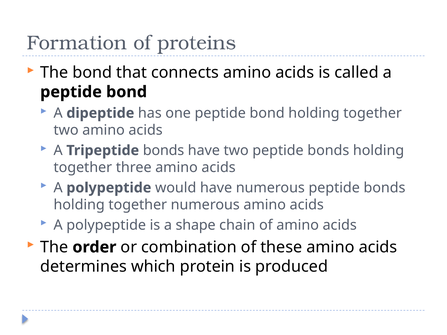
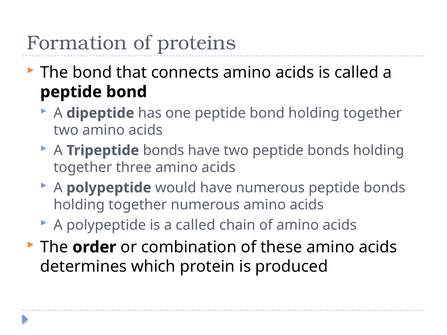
a shape: shape -> called (195, 225)
